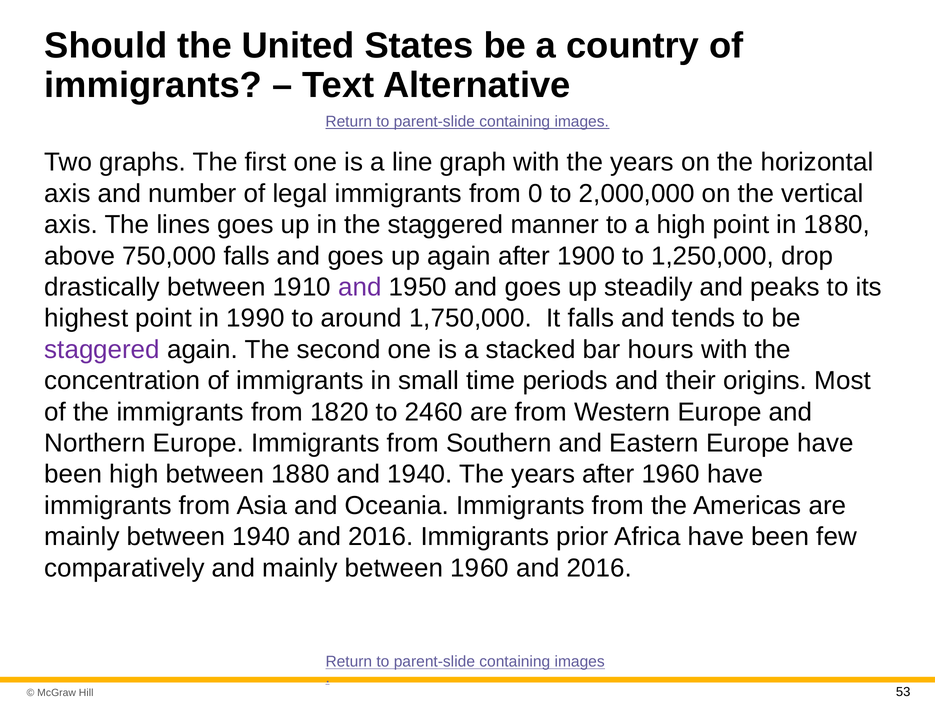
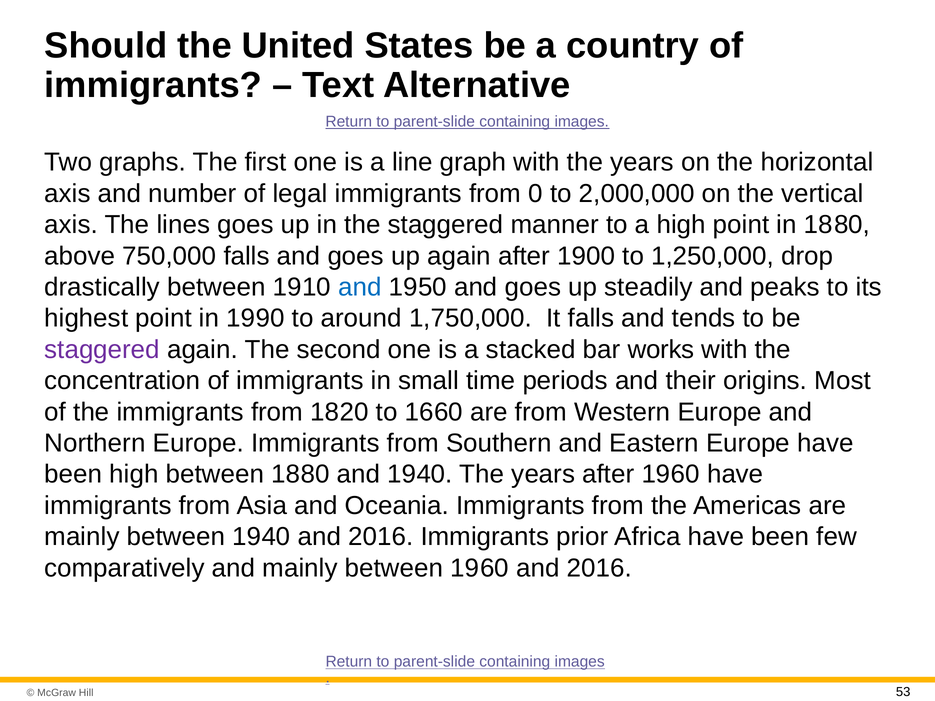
and colour: purple -> blue (360, 287)
hours: hours -> works (661, 350)
24: 24 -> 16 (419, 412)
